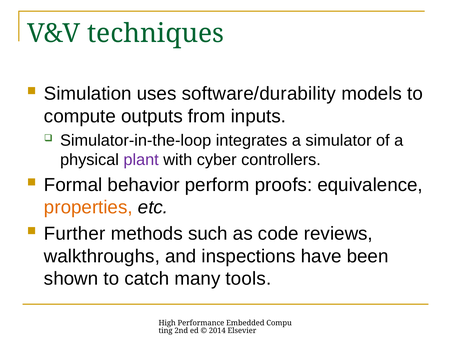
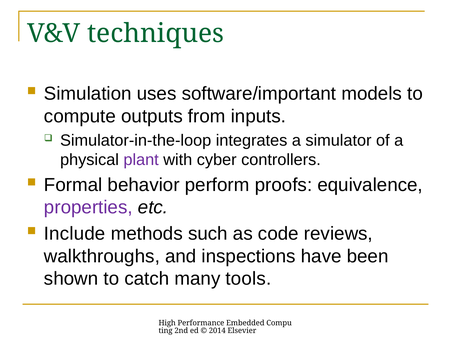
software/durability: software/durability -> software/important (259, 94)
properties colour: orange -> purple (88, 207)
Further: Further -> Include (75, 234)
